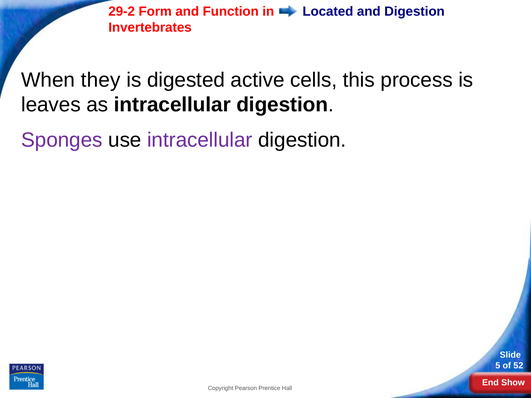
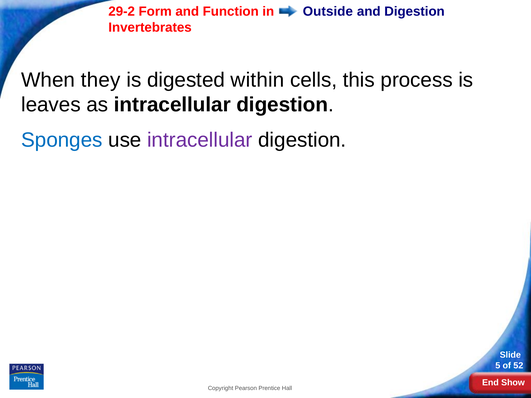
Located: Located -> Outside (328, 12)
active: active -> within (257, 80)
Sponges colour: purple -> blue (62, 140)
